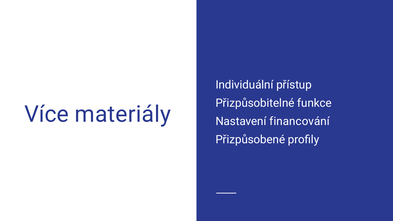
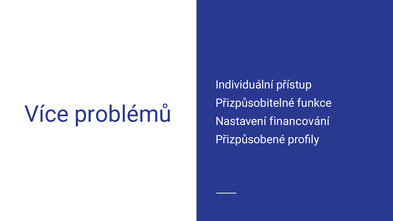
materiály: materiály -> problémů (123, 114)
